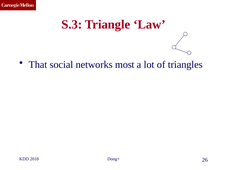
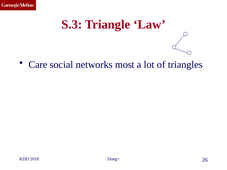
That: That -> Care (38, 65)
